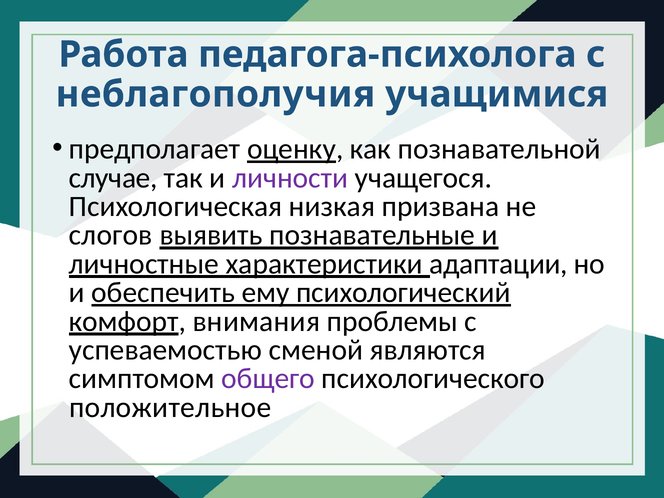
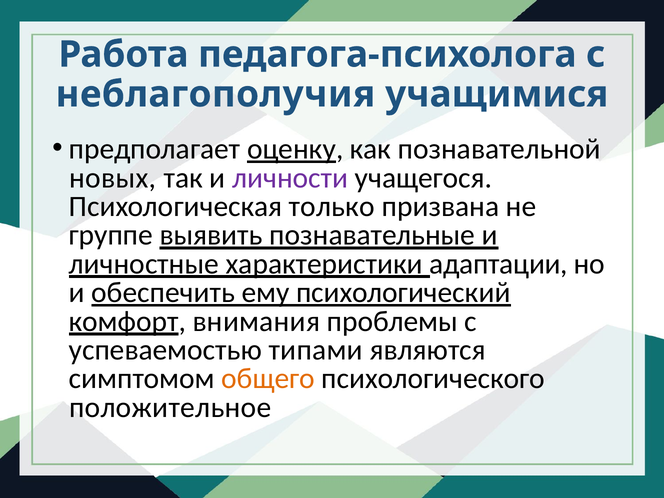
случае: случае -> новых (113, 178)
низкая: низкая -> только (332, 207)
слогов: слогов -> группе (111, 235)
сменой: сменой -> типами (316, 350)
общего colour: purple -> orange (268, 379)
